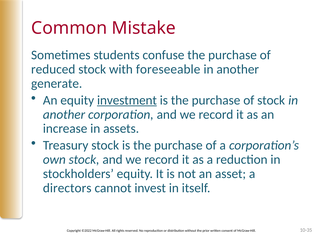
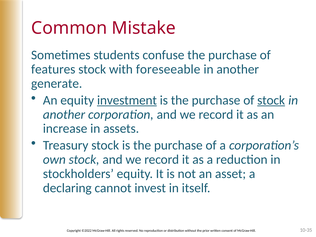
reduced: reduced -> features (53, 69)
stock underline: none -> present (271, 100)
directors: directors -> declaring (67, 188)
